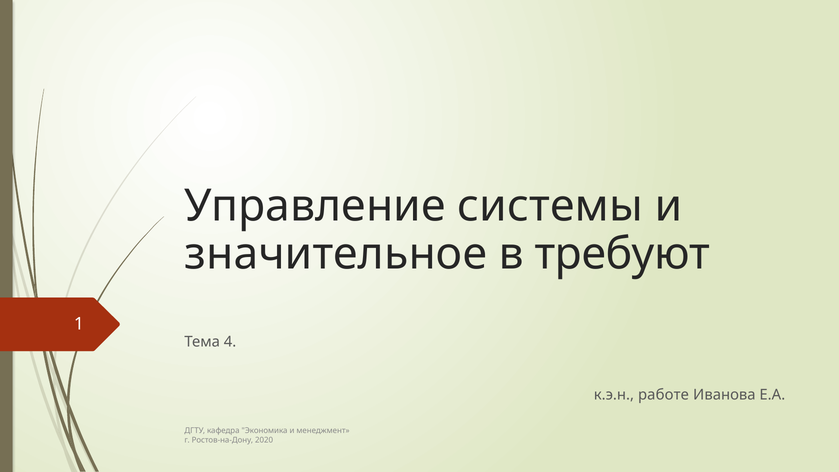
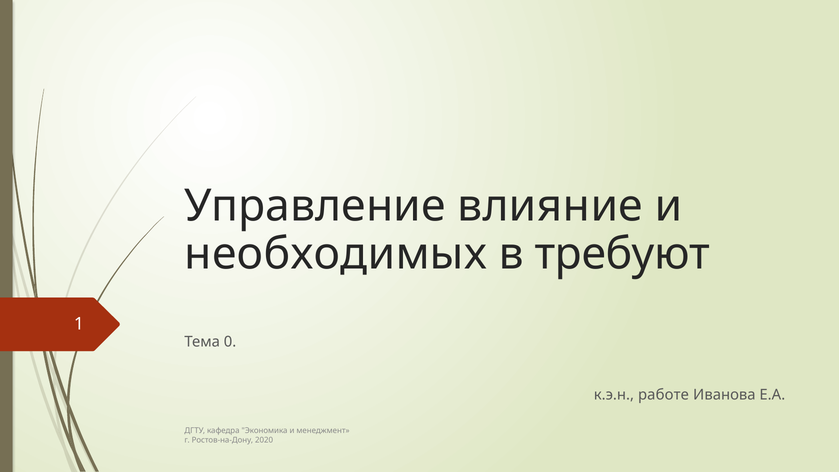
системы: системы -> влияние (550, 206)
значительное: значительное -> необходимых (336, 254)
4: 4 -> 0 (230, 342)
